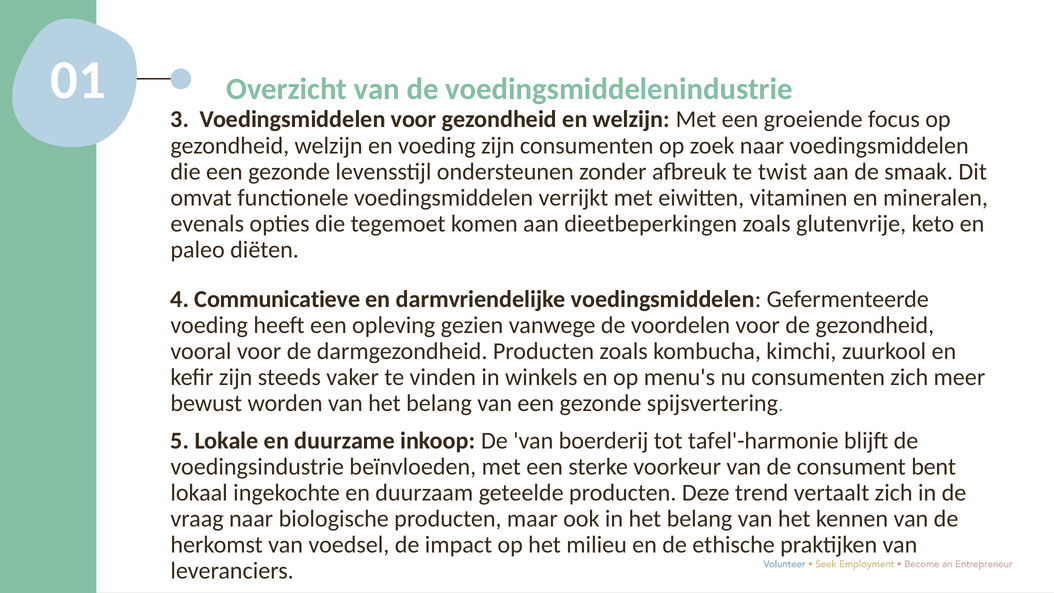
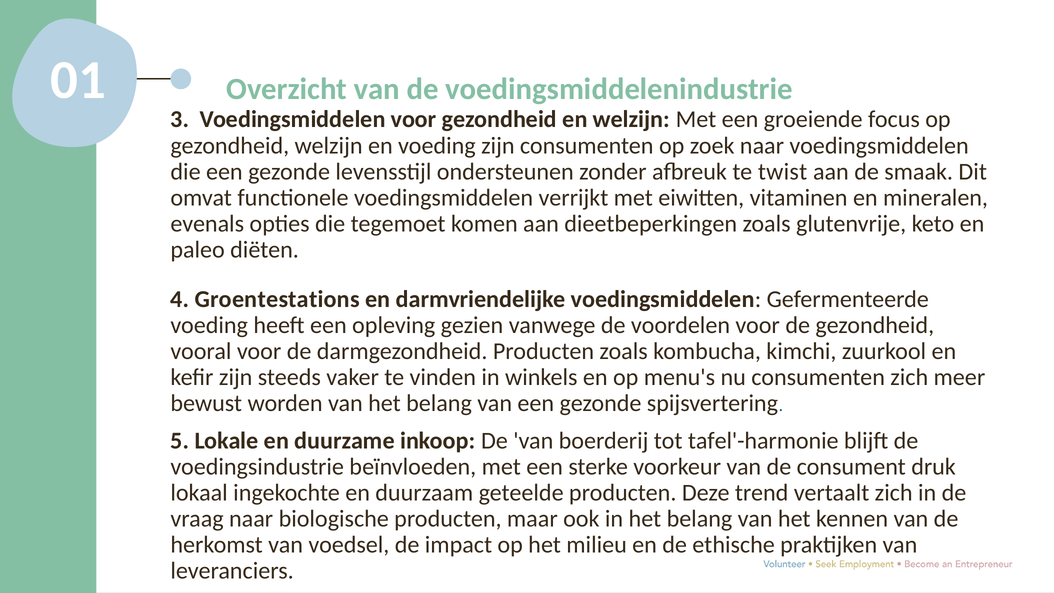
Communicatieve: Communicatieve -> Groentestations (277, 299)
bent: bent -> druk (934, 467)
